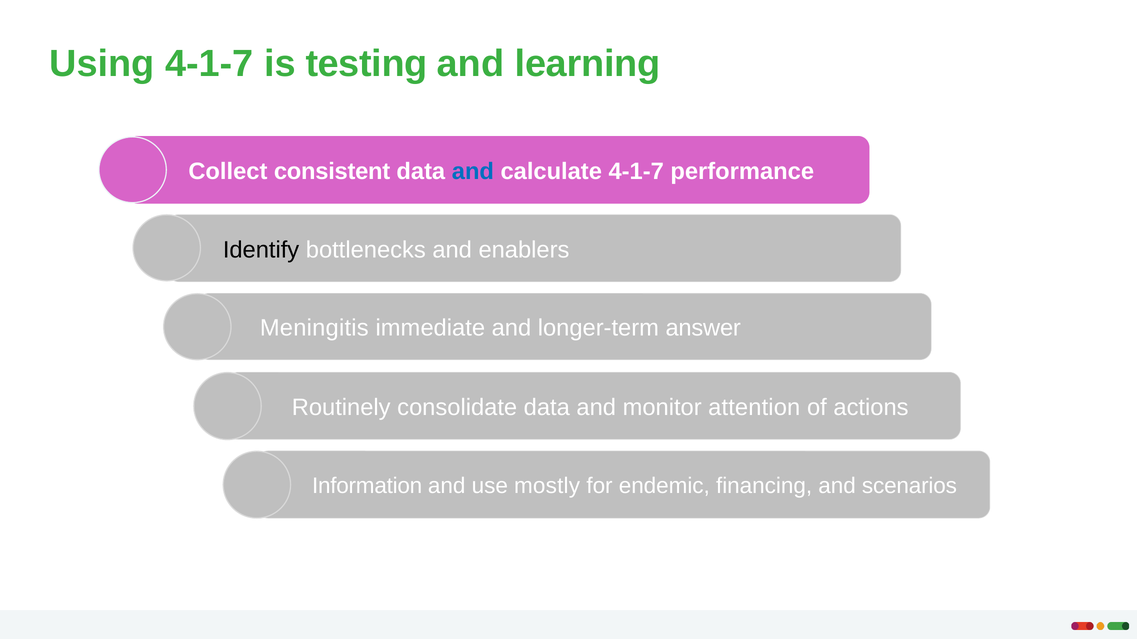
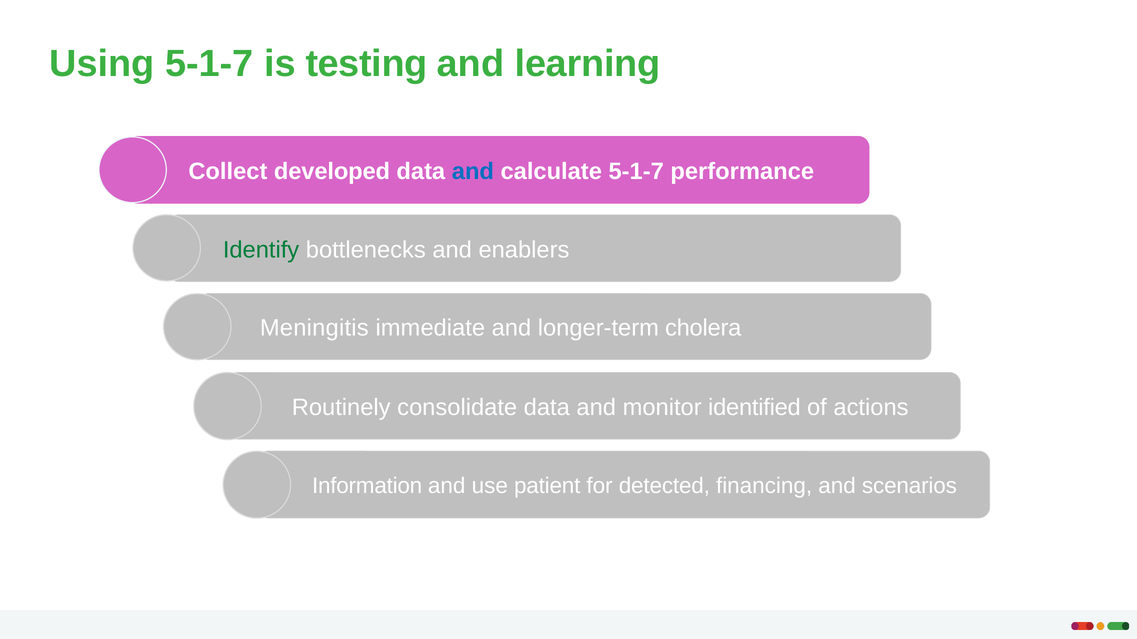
Using 4-1-7: 4-1-7 -> 5-1-7 (209, 64)
consistent: consistent -> developed (332, 172)
calculate 4-1-7: 4-1-7 -> 5-1-7 (636, 172)
Identify colour: black -> green (261, 250)
answer: answer -> cholera (703, 328)
attention: attention -> identified (754, 408)
mostly: mostly -> patient (547, 486)
endemic: endemic -> detected (664, 486)
